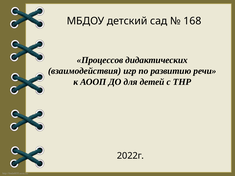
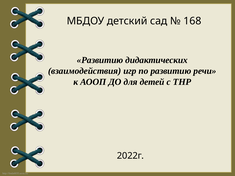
Процессов: Процессов -> Развитию (100, 60)
